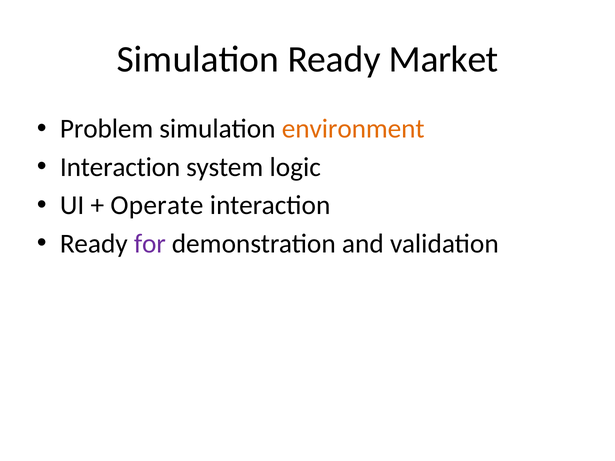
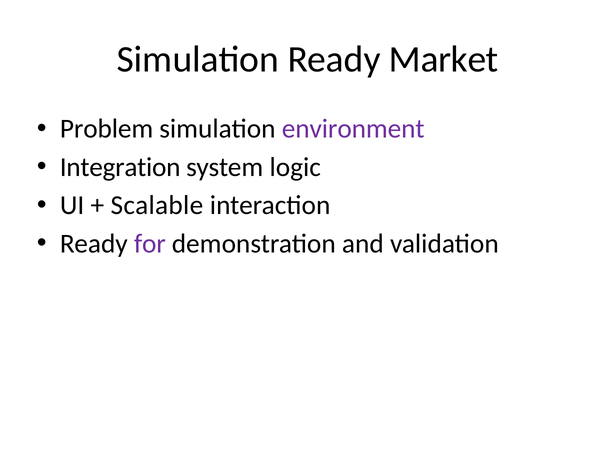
environment colour: orange -> purple (353, 129)
Interaction: Interaction -> Integration (120, 167)
Operate: Operate -> Scalable (157, 206)
